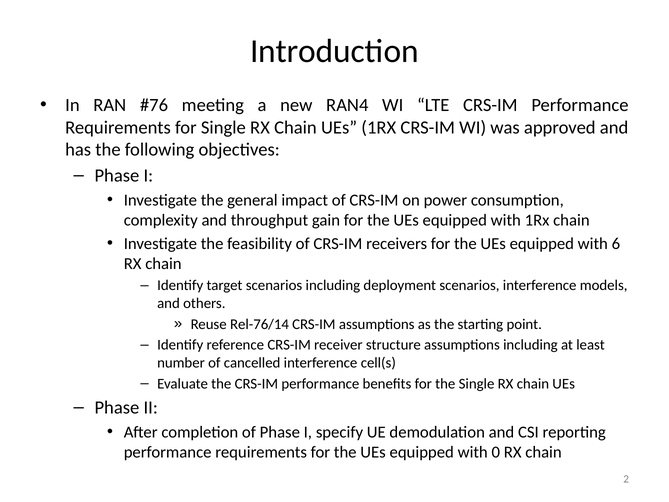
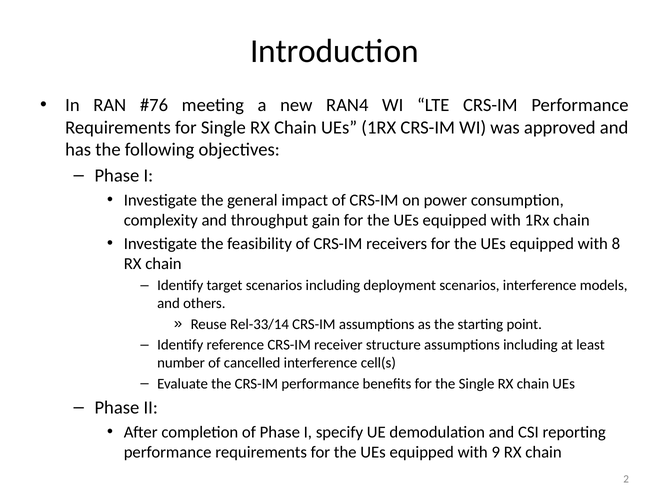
6: 6 -> 8 (616, 244)
Rel-76/14: Rel-76/14 -> Rel-33/14 (259, 324)
0: 0 -> 9 (496, 452)
